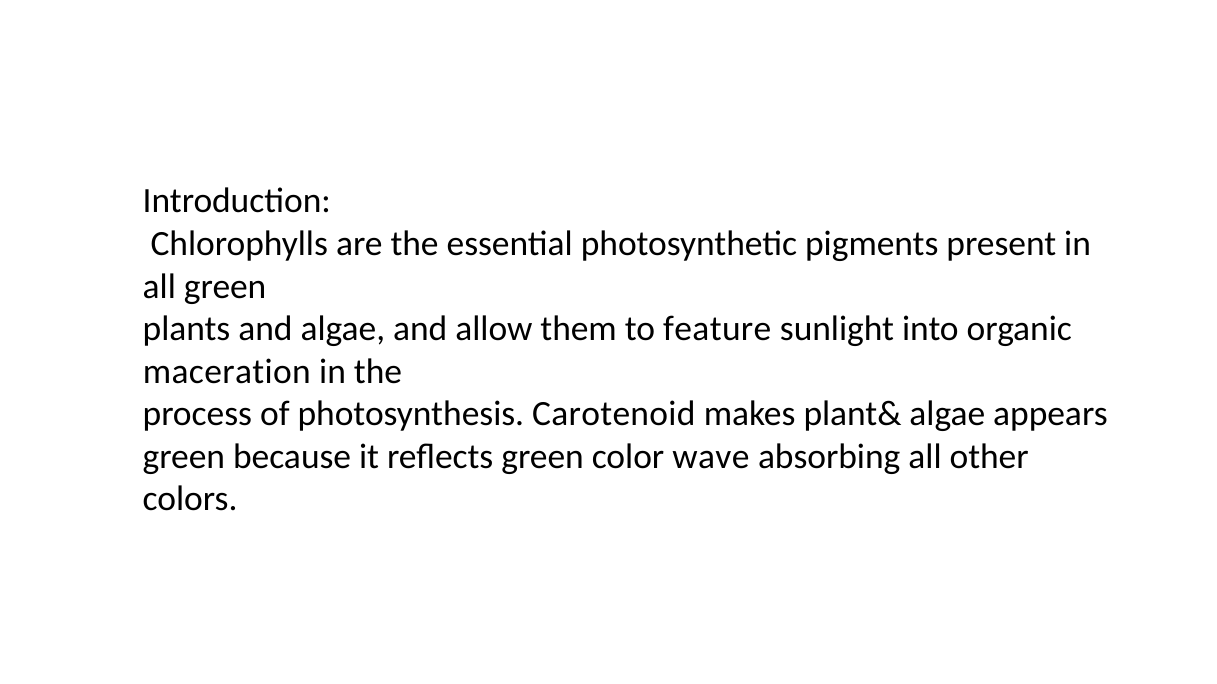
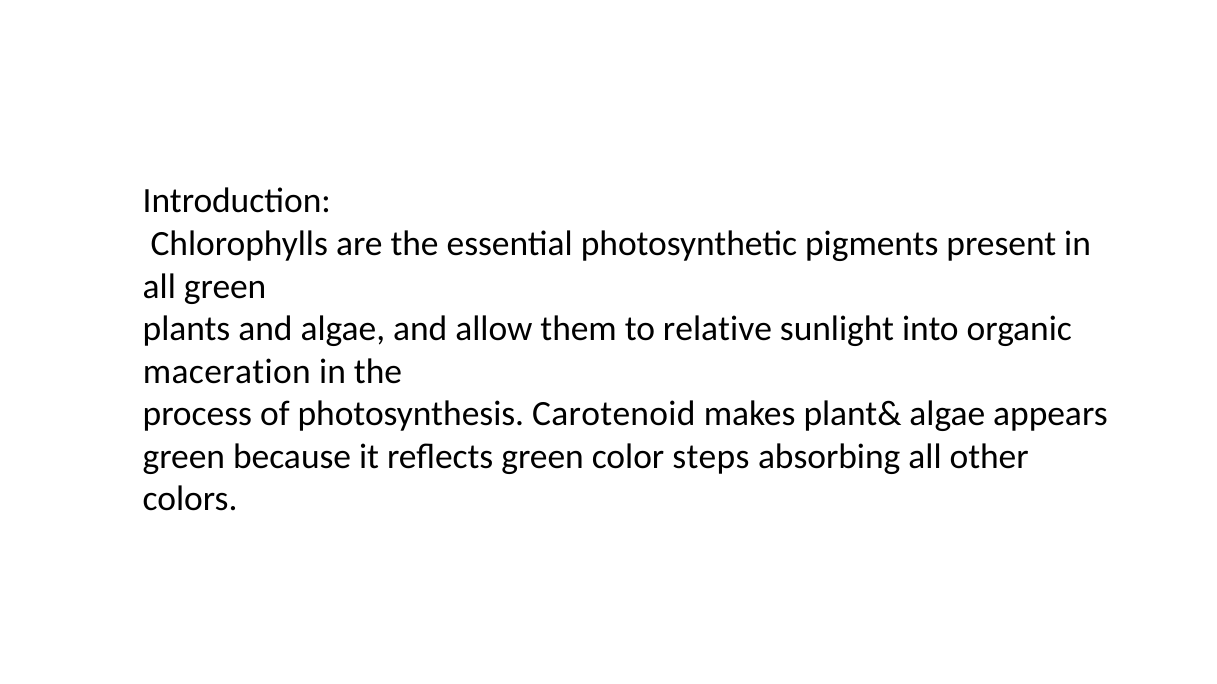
feature: feature -> relative (717, 329)
wave: wave -> steps (711, 457)
